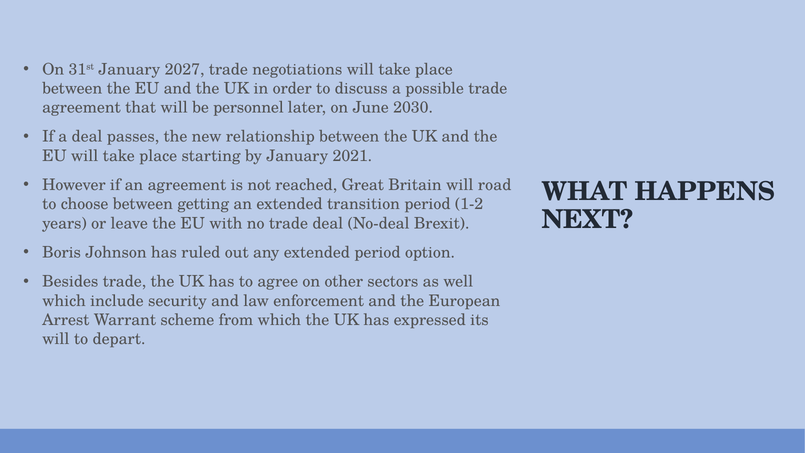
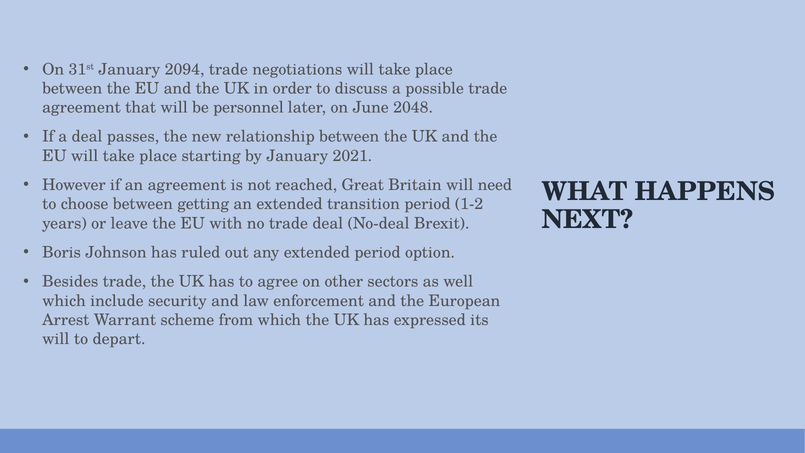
2027: 2027 -> 2094 (185, 69)
2030: 2030 -> 2048 (413, 107)
road: road -> need (495, 185)
